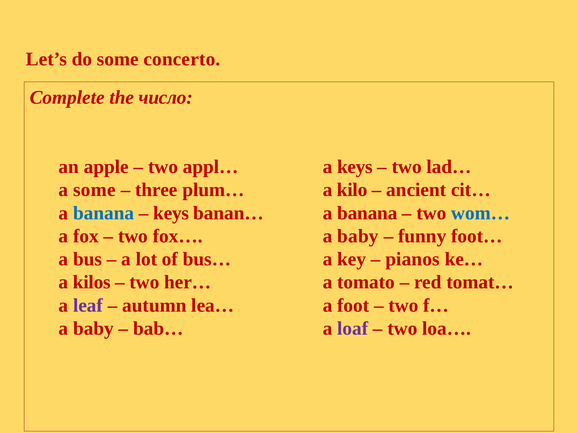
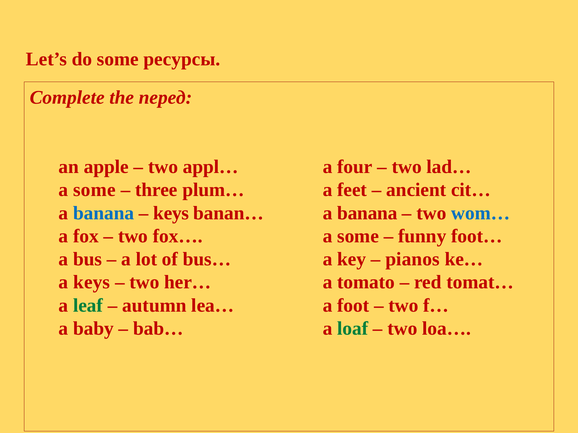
concerto: concerto -> ресурсы (182, 59)
число: число -> перед (166, 98)
a keys: keys -> four (355, 167)
kilo: kilo -> feet (352, 190)
baby: baby -> some (358, 236)
a kilos: kilos -> keys (92, 283)
leaf colour: purple -> green (88, 306)
loaf colour: purple -> green (353, 329)
